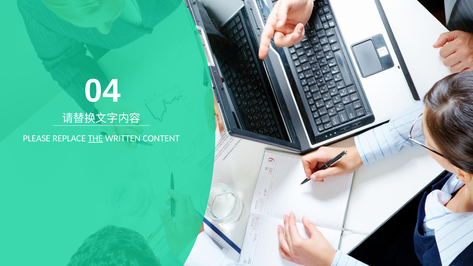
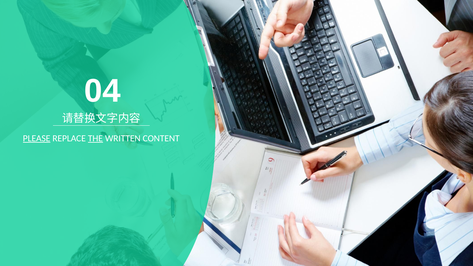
PLEASE underline: none -> present (37, 138)
